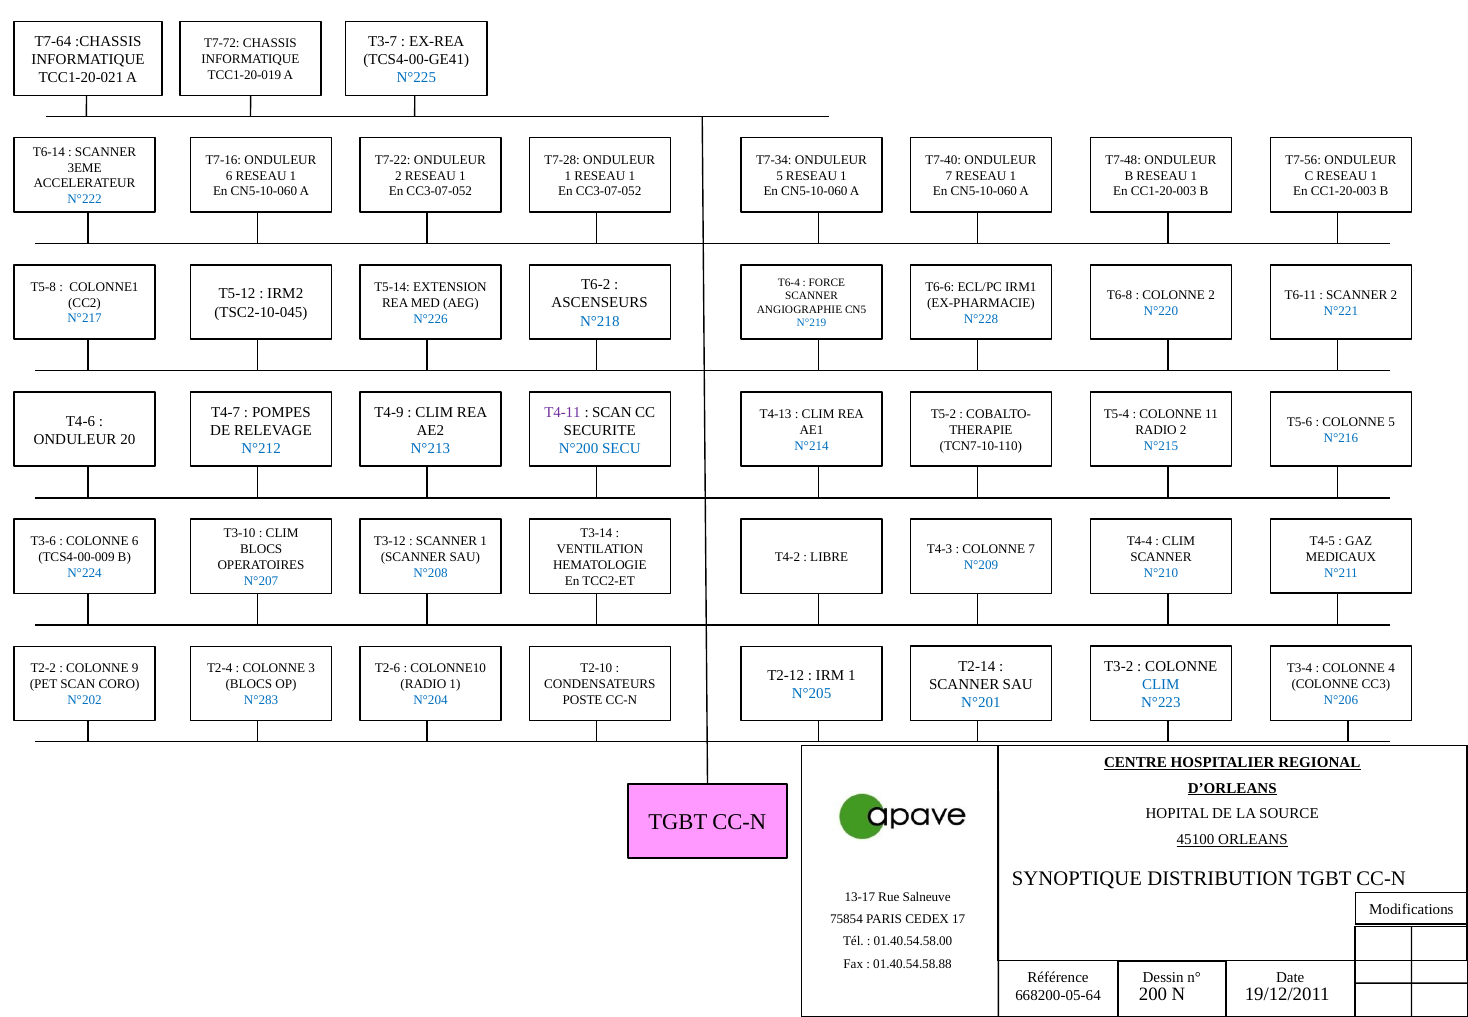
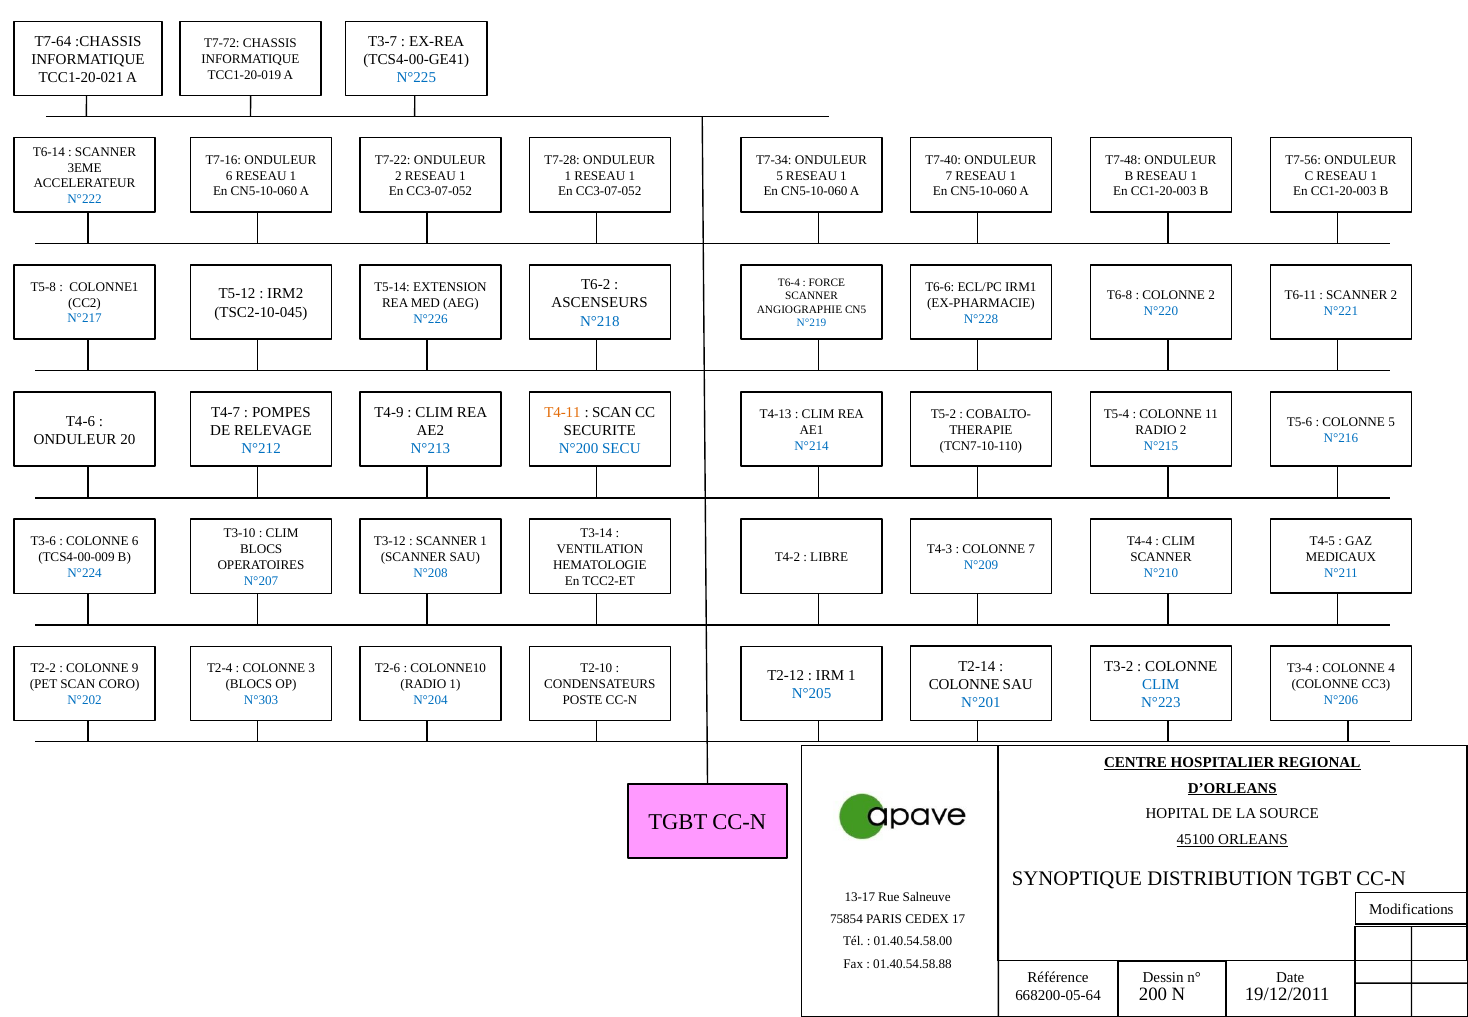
T4-11 colour: purple -> orange (563, 412)
SCANNER: SCANNER -> COLONNE (964, 684)
N°283: N°283 -> N°303 (261, 700)
